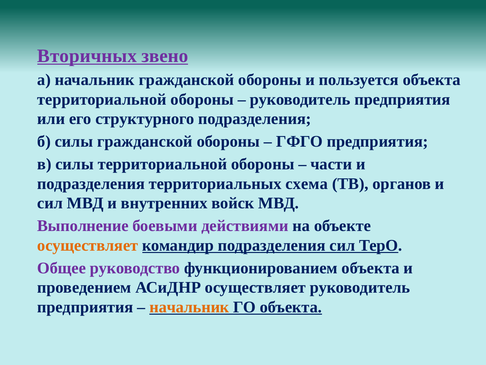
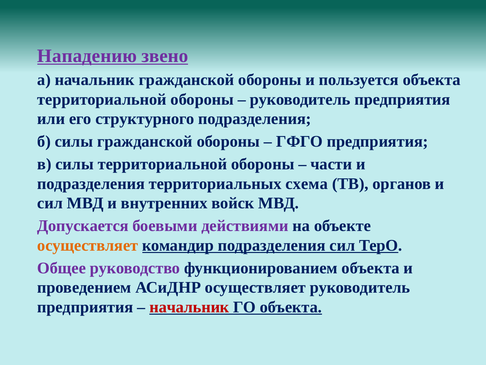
Вторичных: Вторичных -> Нападению (87, 56)
Выполнение: Выполнение -> Допускается (83, 226)
начальник colour: orange -> red (189, 307)
